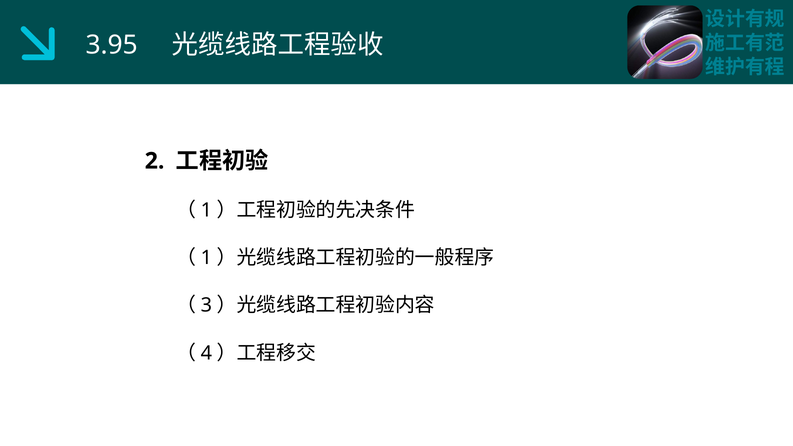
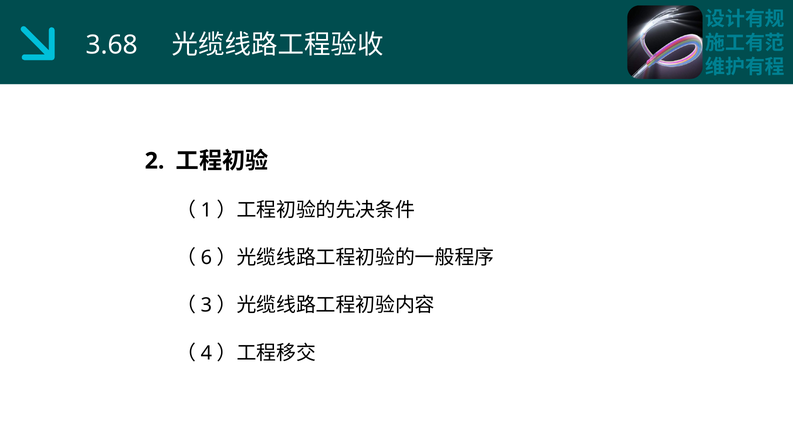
3.95: 3.95 -> 3.68 (112, 45)
1: 1 -> 6 (206, 258)
